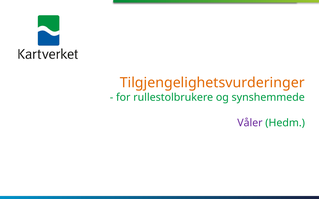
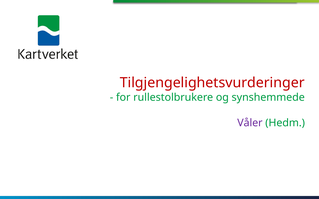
Tilgjengelighetsvurderinger colour: orange -> red (212, 83)
